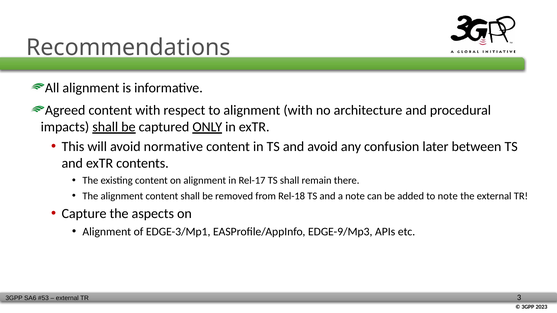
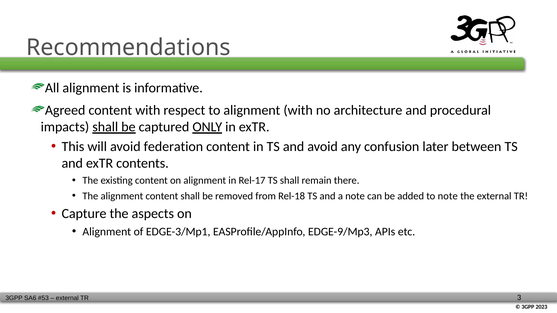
normative: normative -> federation (173, 147)
